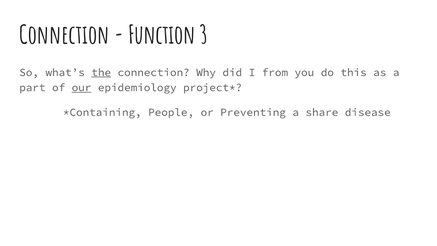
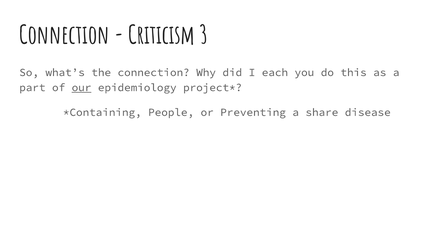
Function: Function -> Criticism (162, 35)
the underline: present -> none (101, 72)
from: from -> each (275, 72)
